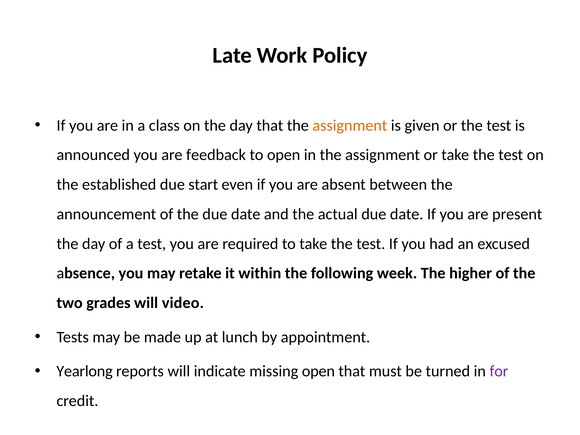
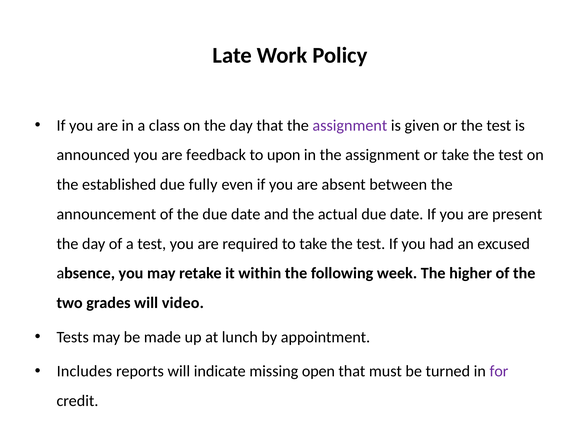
assignment colour: orange -> purple (350, 125)
to open: open -> upon (284, 155)
start: start -> fully (203, 185)
Yearlong: Yearlong -> Includes (84, 371)
